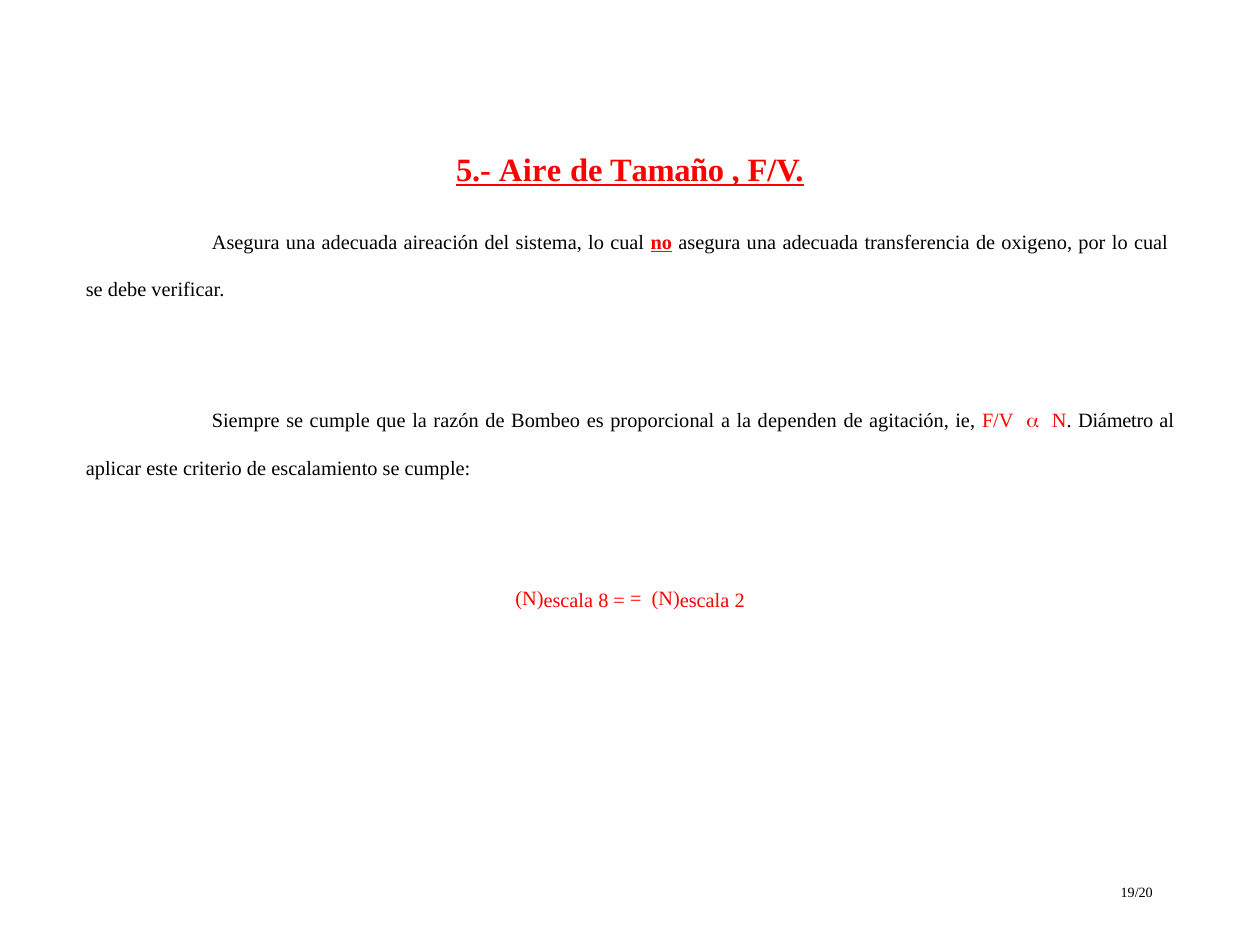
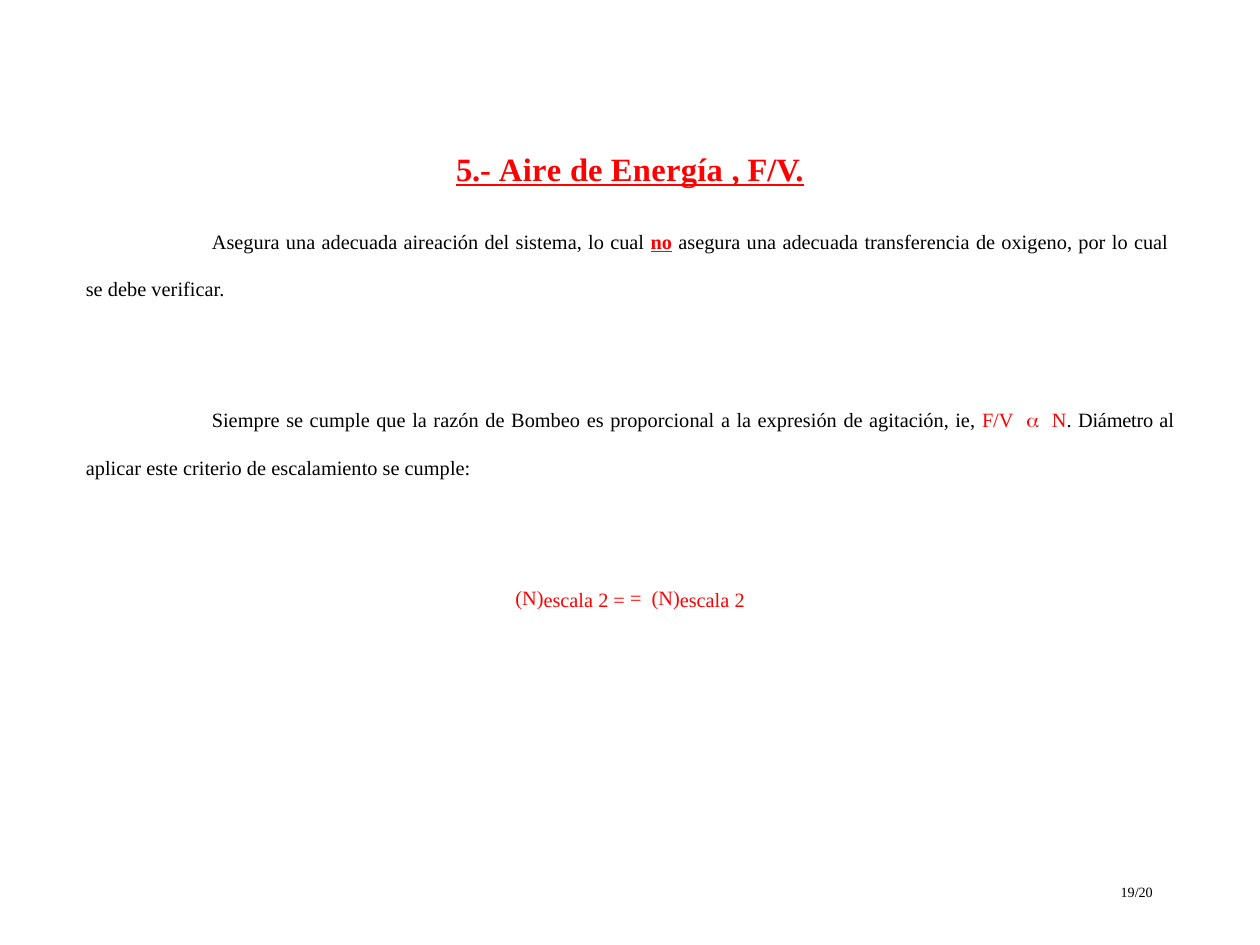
Tamaño: Tamaño -> Energía (667, 170)
dependen: dependen -> expresión (797, 421)
8: 8 -> 2 (603, 601)
